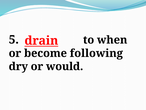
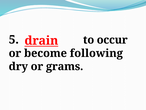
when: when -> occur (112, 40)
would: would -> grams (65, 66)
